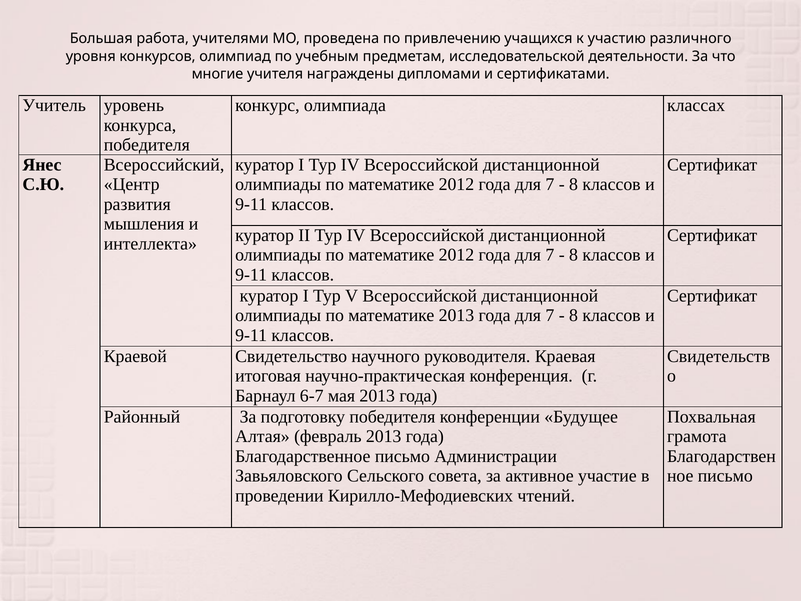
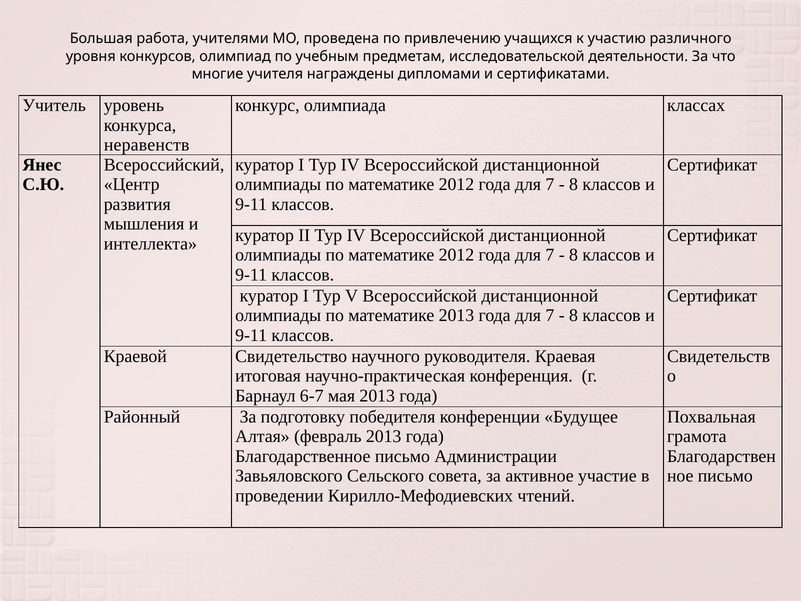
победителя: победителя -> неравенств (147, 145)
